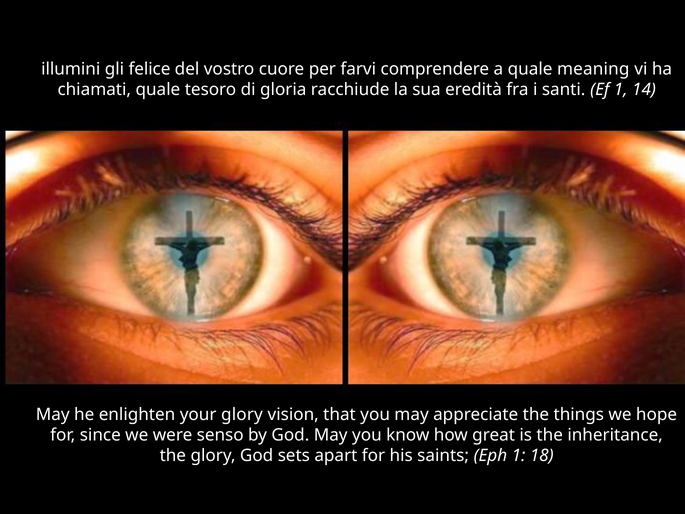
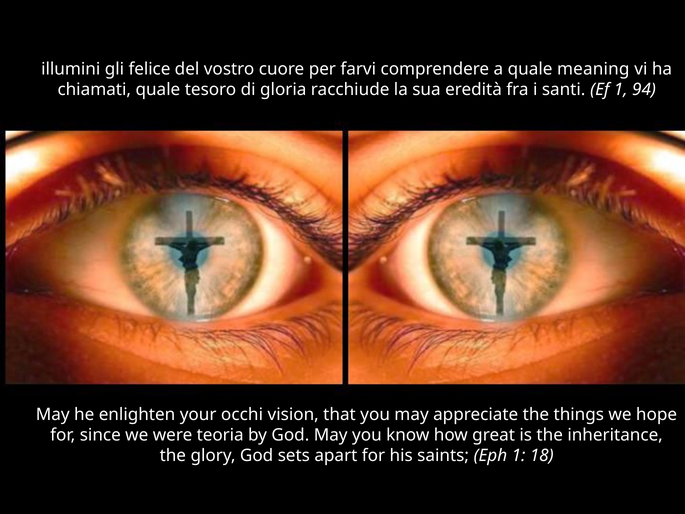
14: 14 -> 94 (644, 90)
your glory: glory -> occhi (242, 414)
senso: senso -> teoria (220, 435)
